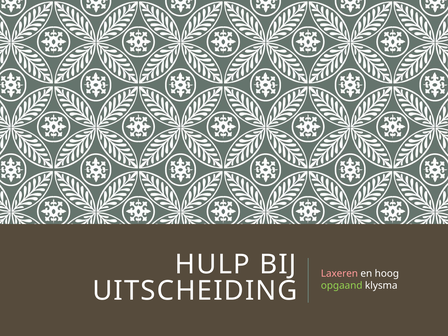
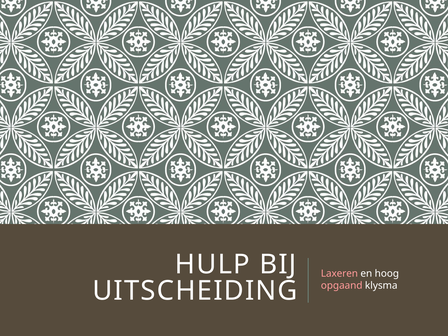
opgaand colour: light green -> pink (342, 286)
